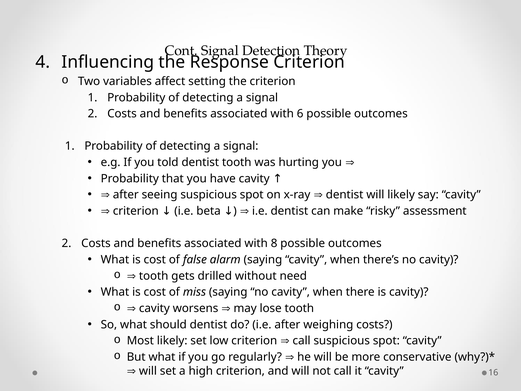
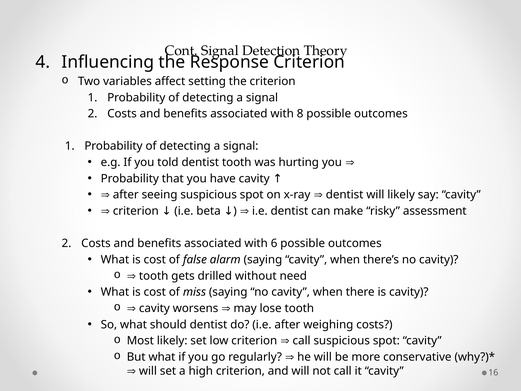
6: 6 -> 8 (300, 114)
8: 8 -> 6 (274, 243)
